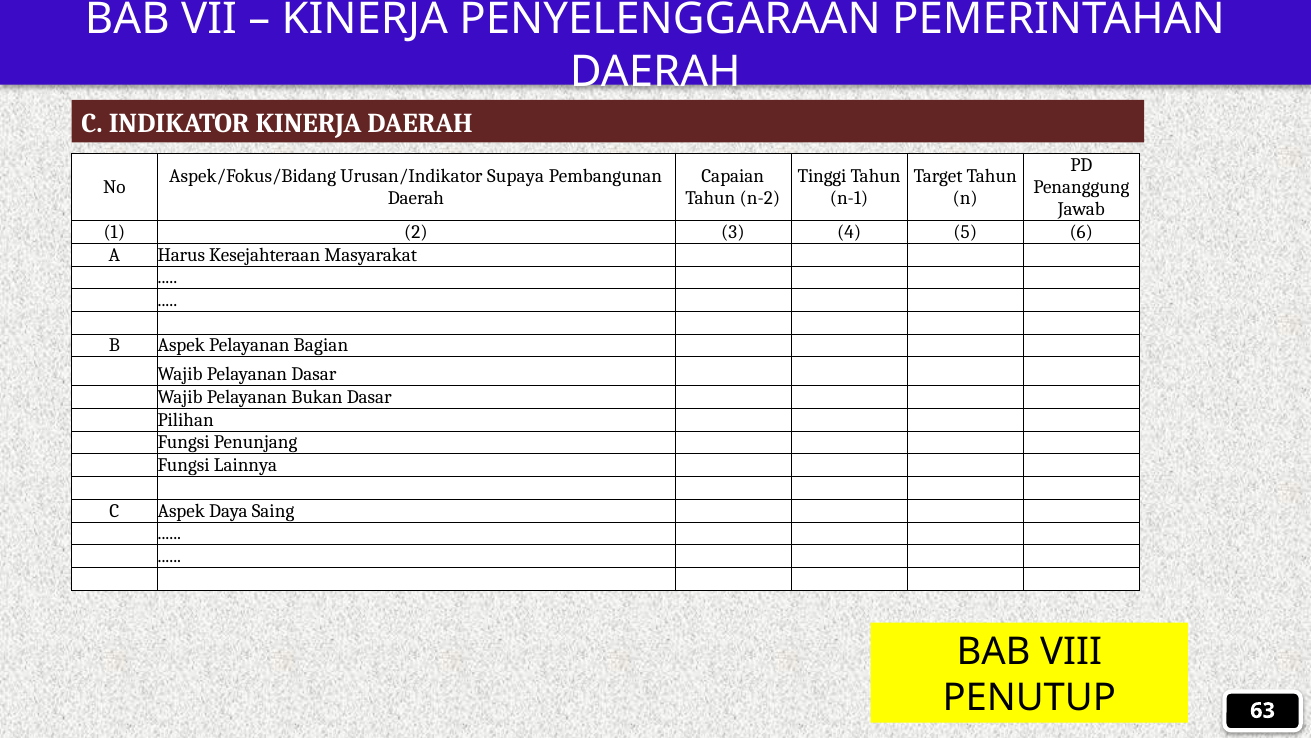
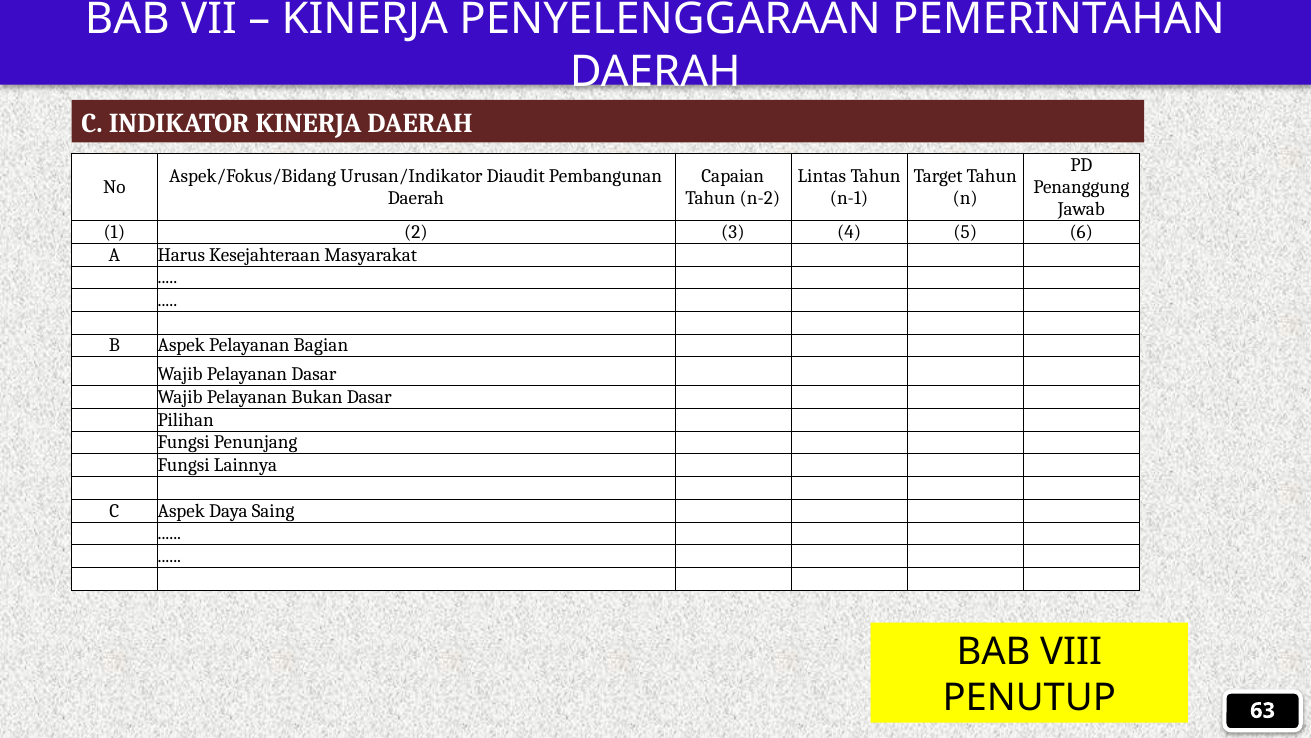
Supaya: Supaya -> Diaudit (516, 176)
Tinggi: Tinggi -> Lintas (822, 176)
